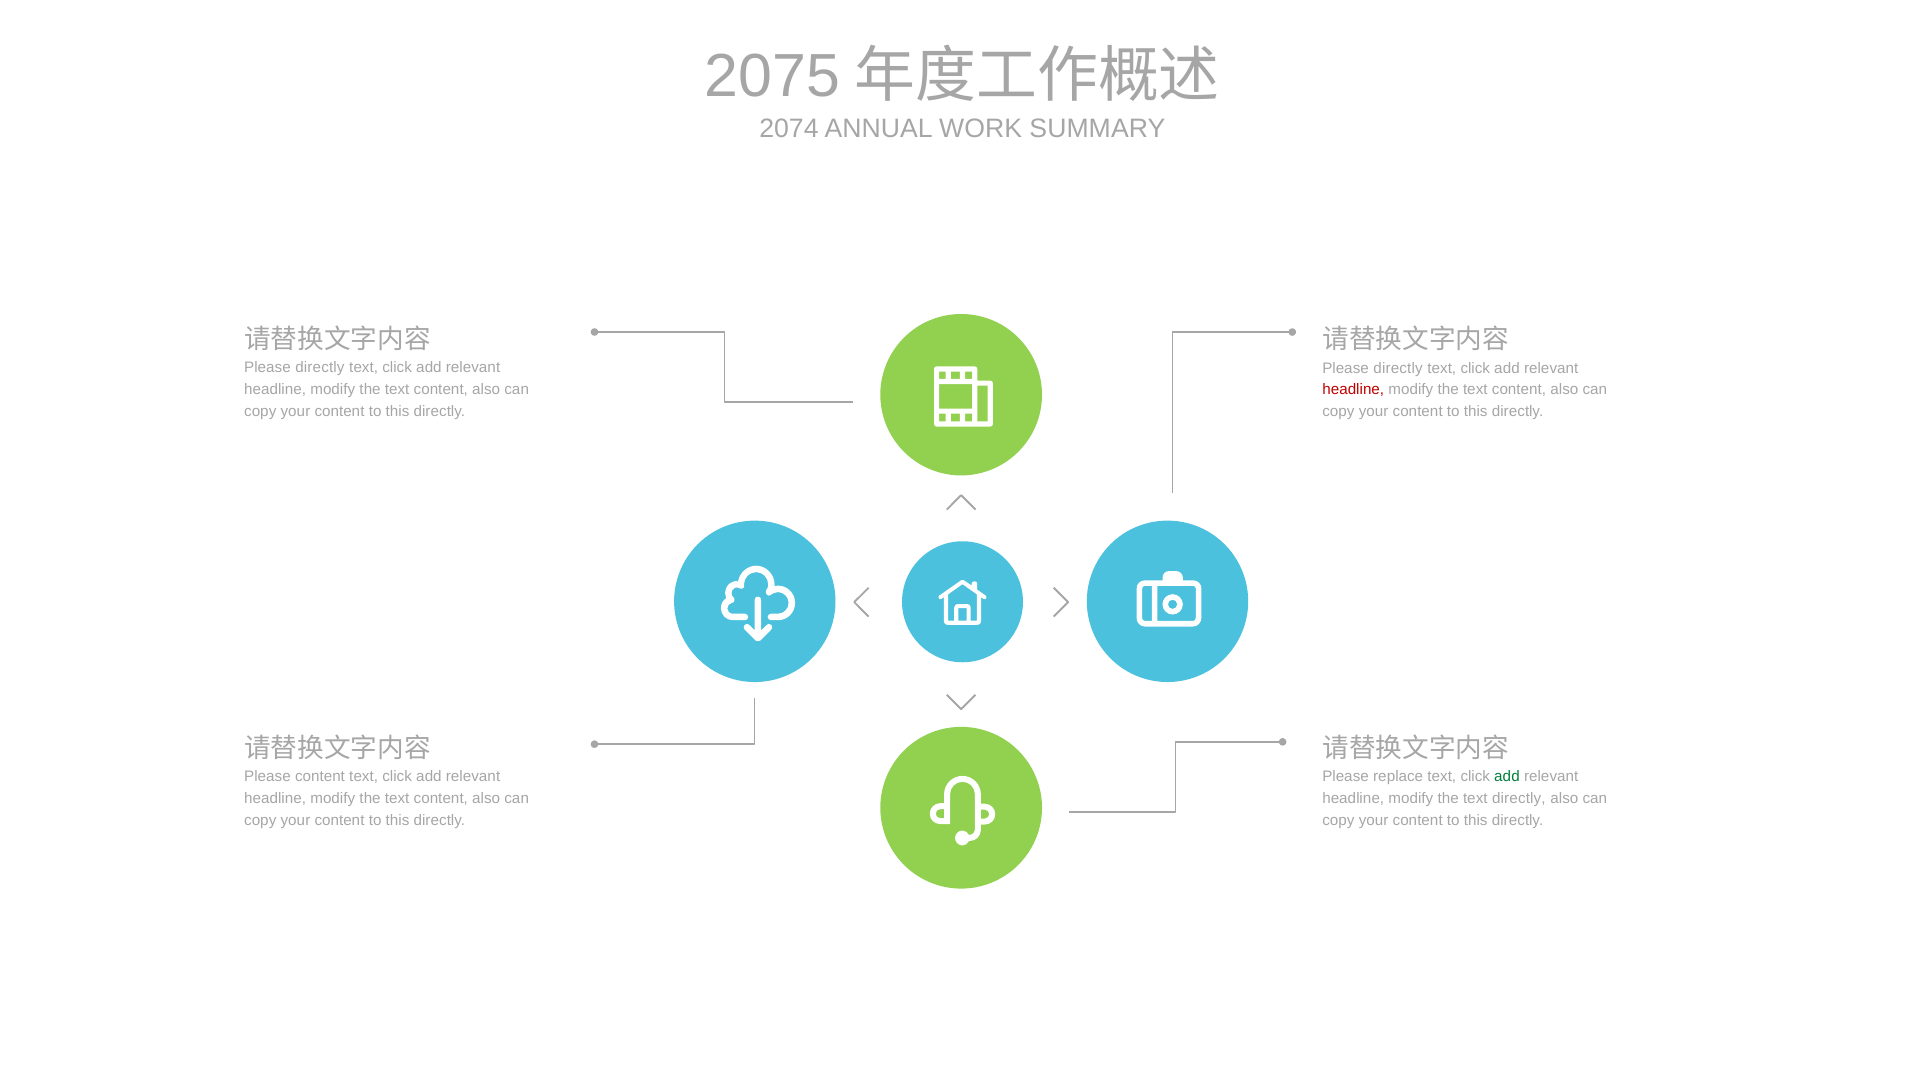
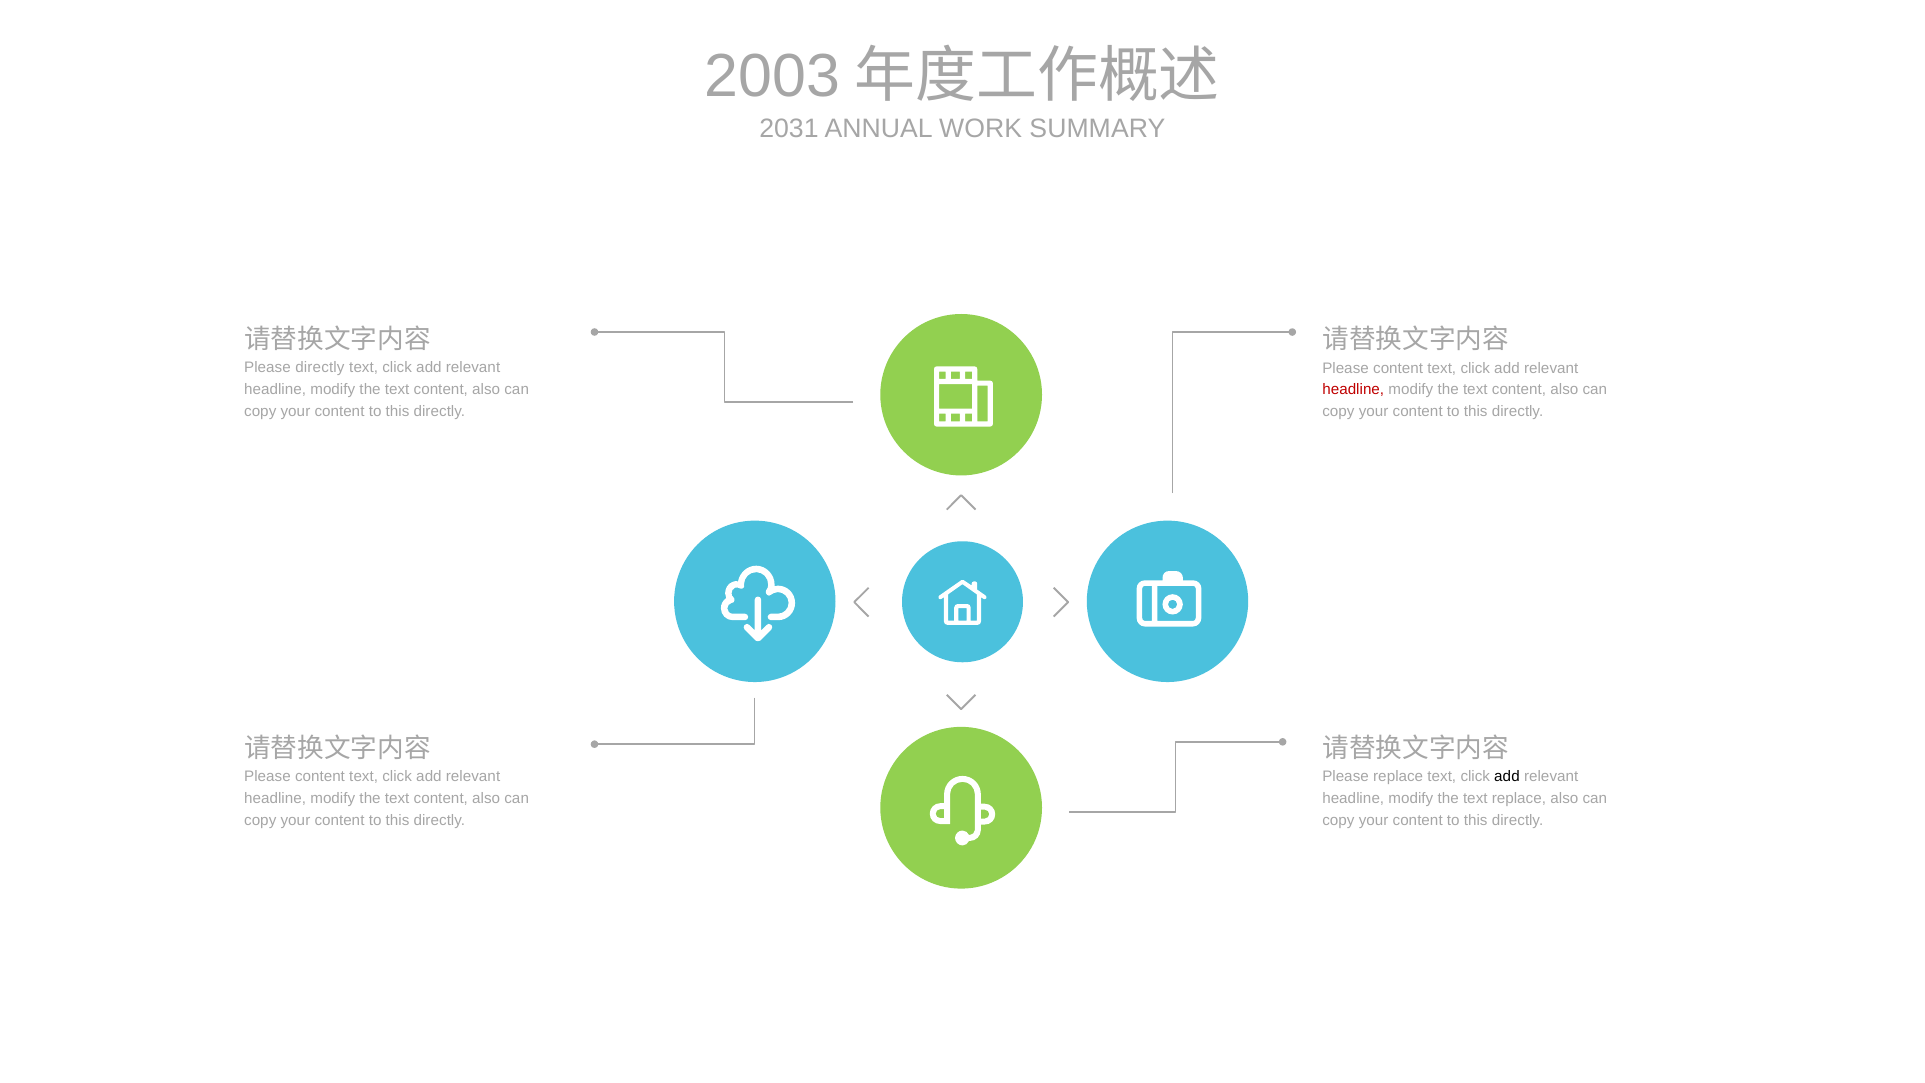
2075: 2075 -> 2003 (772, 76)
2074: 2074 -> 2031 (789, 129)
directly: directly -> content (1398, 368)
add colour: green -> black (1507, 777)
text directly: directly -> replace (1519, 799)
